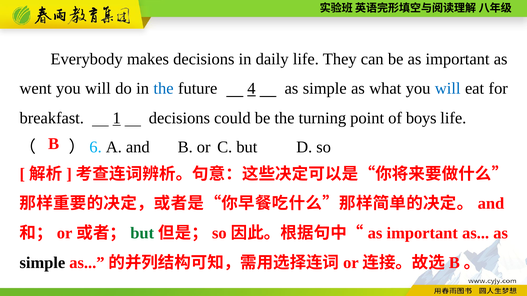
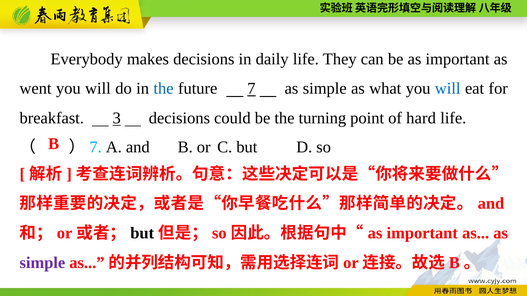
future 4: 4 -> 7 (251, 89)
1: 1 -> 3 (117, 118)
boys: boys -> hard (421, 118)
6: 6 -> 7 (96, 147)
but colour: green -> black (142, 234)
simple colour: black -> purple (42, 263)
